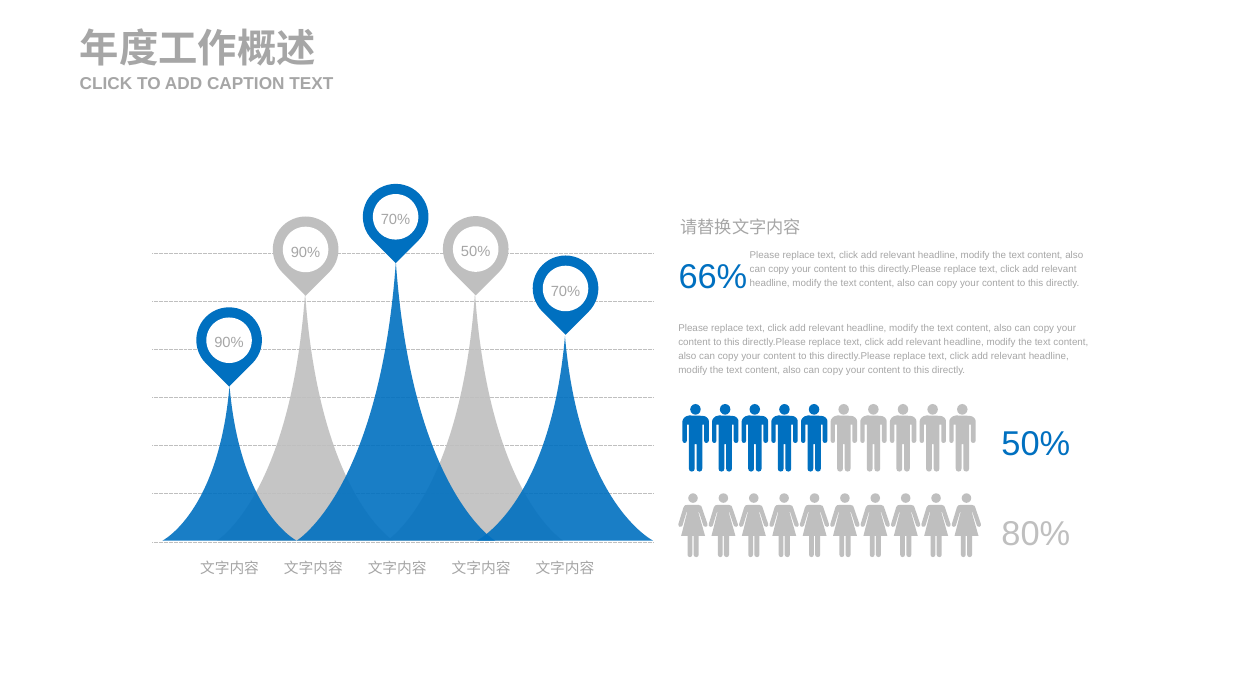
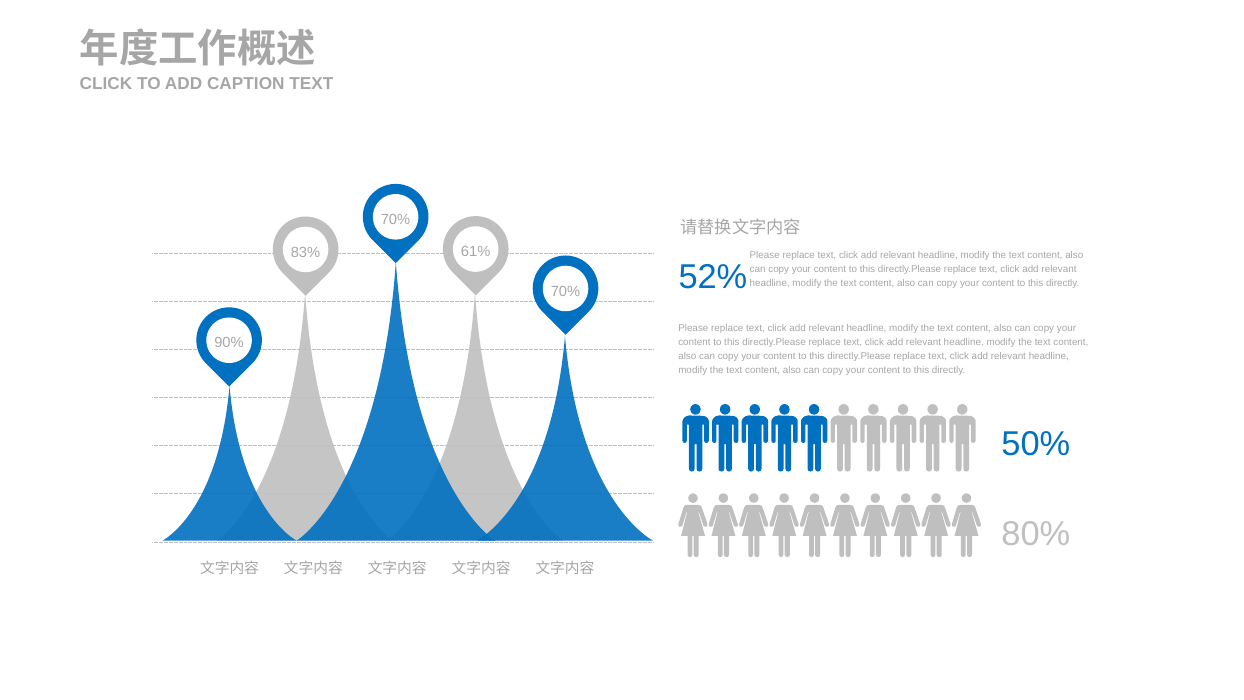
50%: 50% -> 61% (476, 252)
90%: 90% -> 83% (306, 252)
66%: 66% -> 52% (713, 277)
